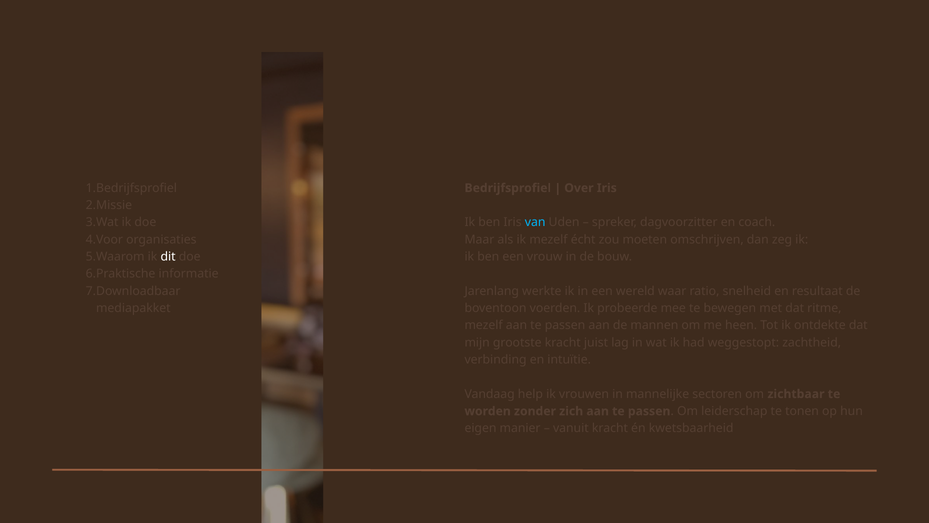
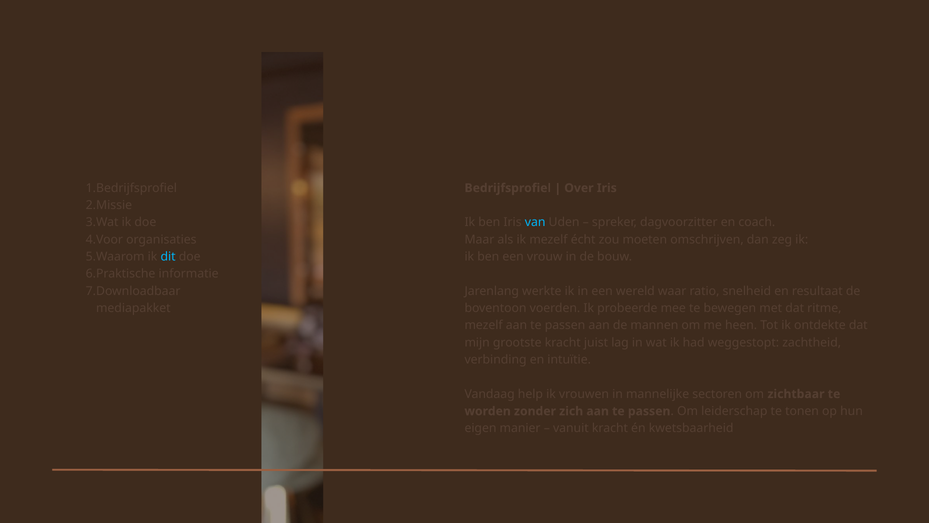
dit colour: white -> light blue (168, 256)
